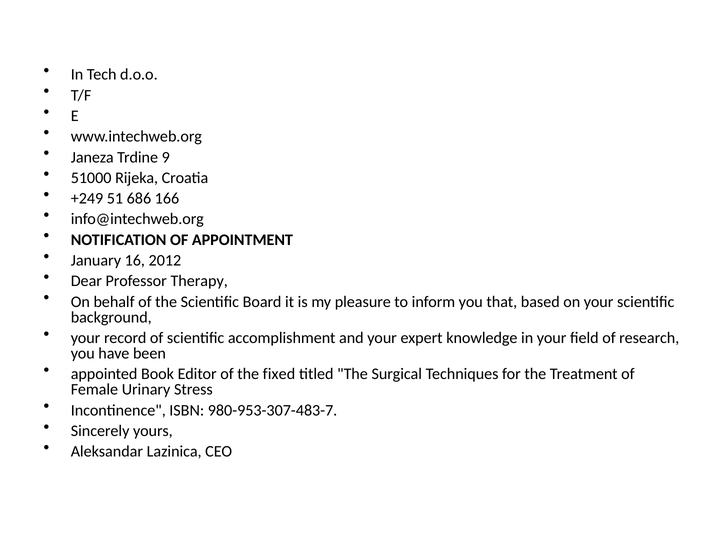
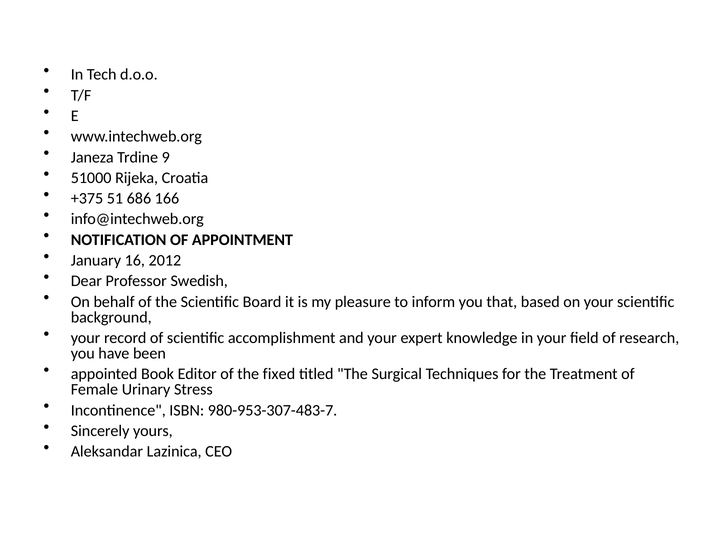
+249: +249 -> +375 (87, 198)
Therapy: Therapy -> Swedish (199, 281)
